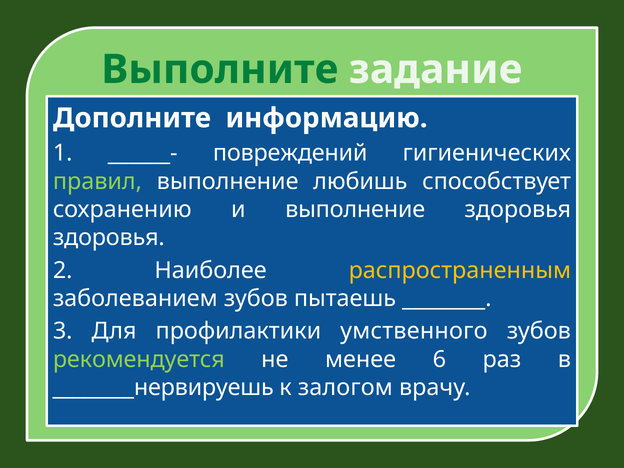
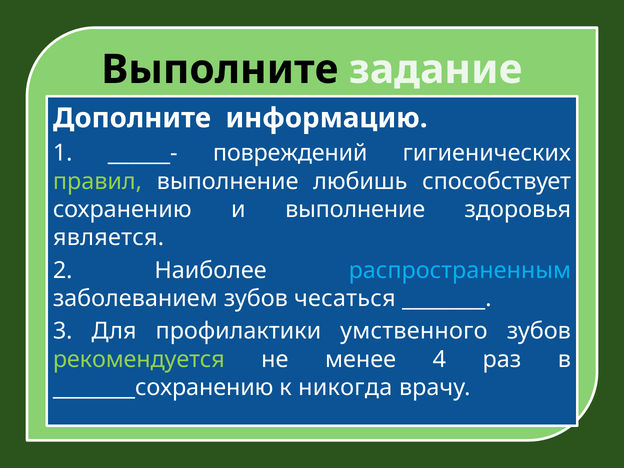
Выполните colour: green -> black (220, 69)
здоровья: здоровья -> является (109, 238)
распространенным colour: yellow -> light blue (460, 270)
пытаешь: пытаешь -> чесаться (345, 298)
6: 6 -> 4 (439, 359)
________нервируешь: ________нервируешь -> ________сохранению (163, 387)
залогом: залогом -> никогда (345, 387)
